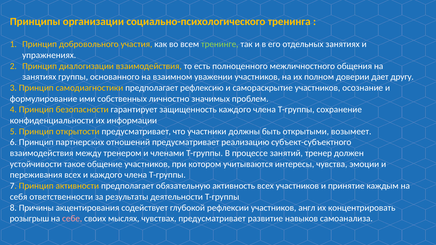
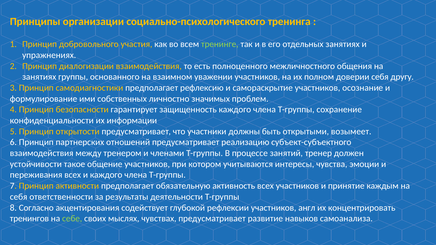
доверии дает: дает -> себя (380, 77)
Причины: Причины -> Согласно (36, 208)
розыгрыш: розыгрыш -> тренингов (29, 219)
себе colour: pink -> light green (72, 219)
